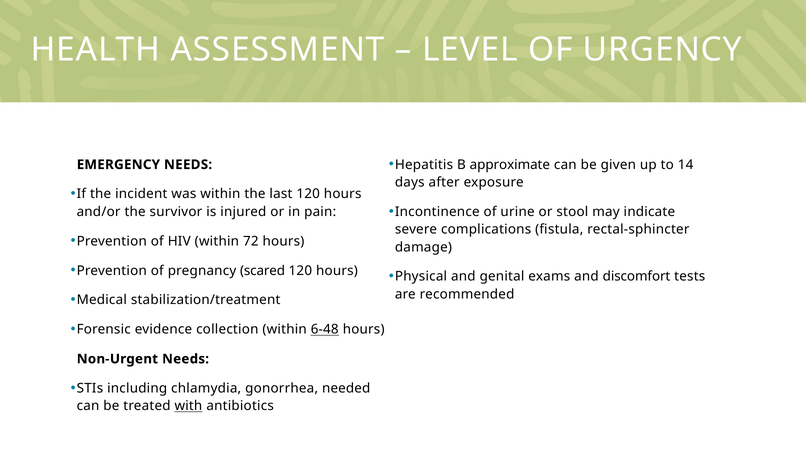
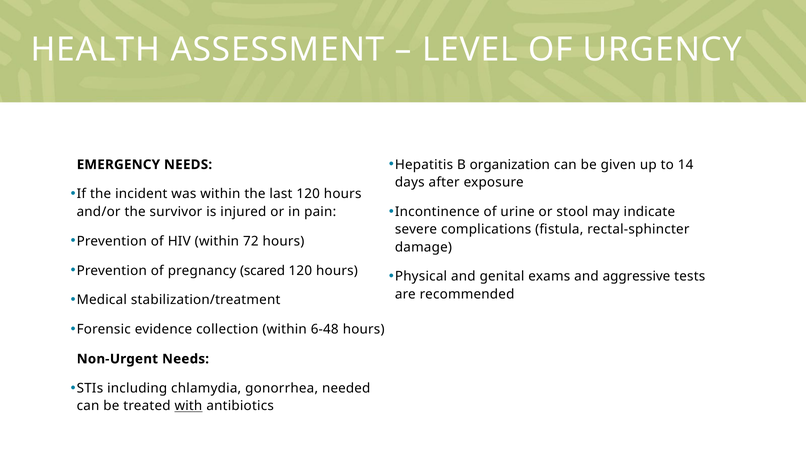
approximate: approximate -> organization (510, 165)
discomfort: discomfort -> aggressive (636, 277)
6-48 underline: present -> none (325, 330)
